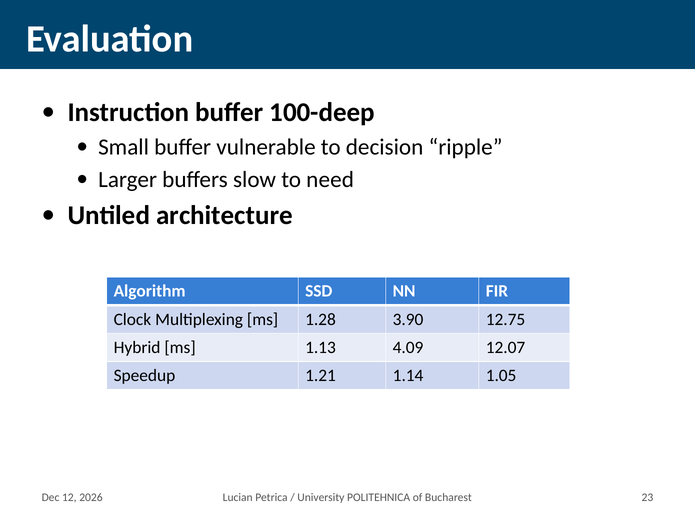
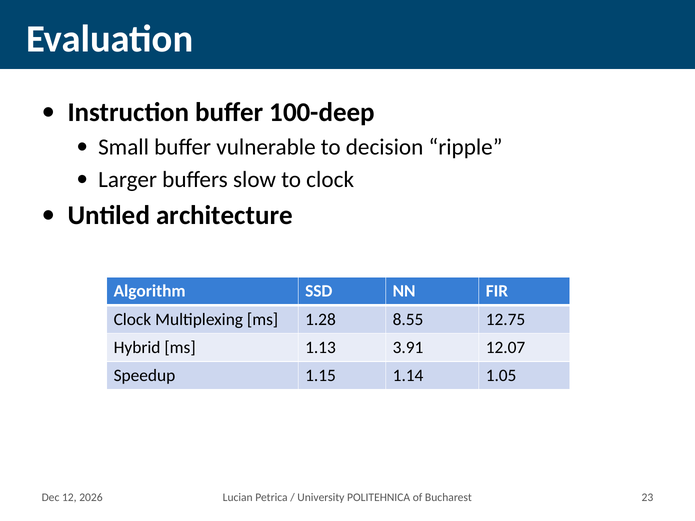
to need: need -> clock (330, 179)
3.90: 3.90 -> 8.55 (408, 320)
4.09: 4.09 -> 3.91 (408, 348)
1.21: 1.21 -> 1.15 (321, 376)
